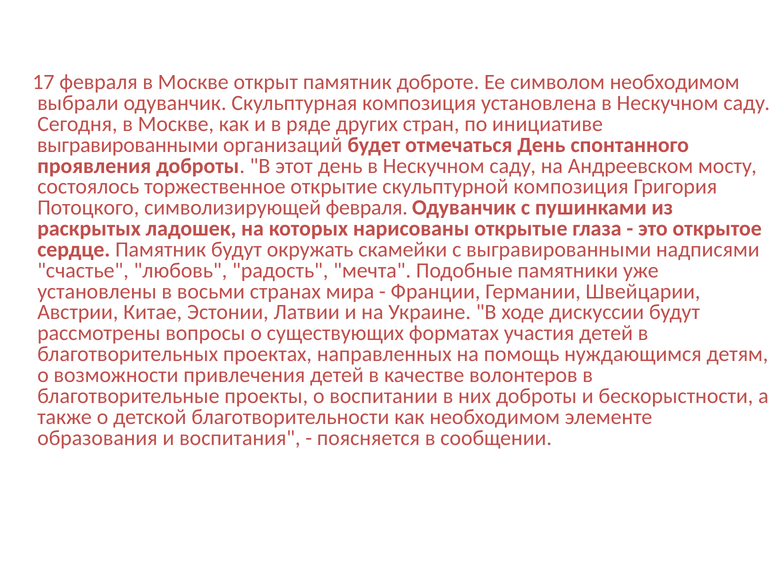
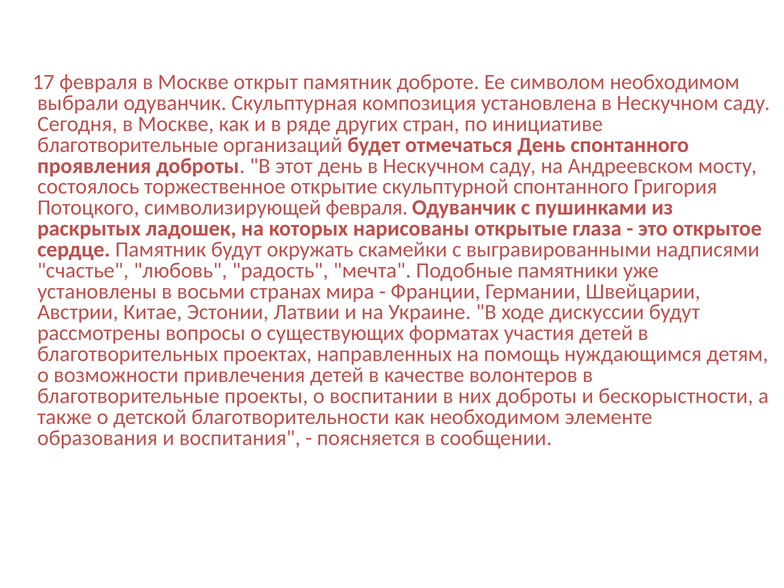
выгравированными: выгравированными -> благотворительные (128, 145)
скульптурной композиция: композиция -> спонтанного (571, 187)
